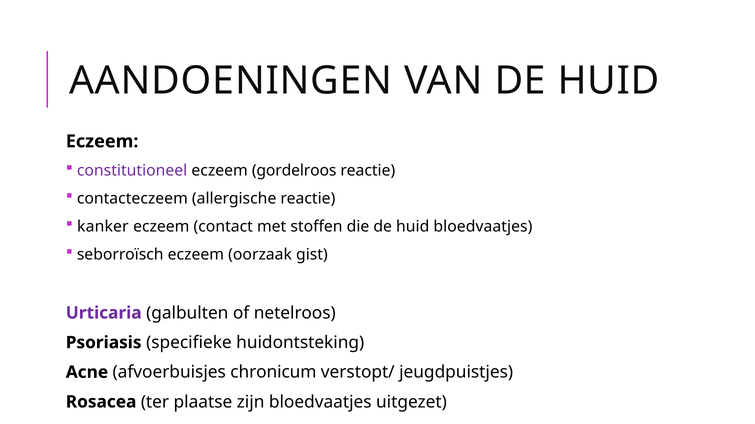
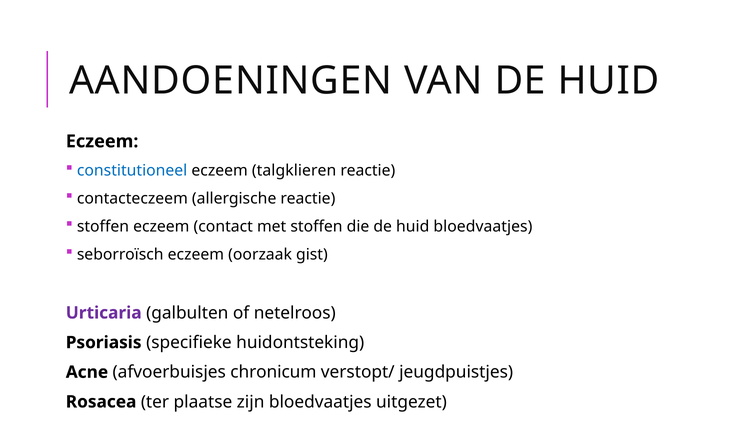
constitutioneel colour: purple -> blue (132, 171)
gordelroos: gordelroos -> talgklieren (294, 171)
kanker: kanker -> stoffen (103, 227)
